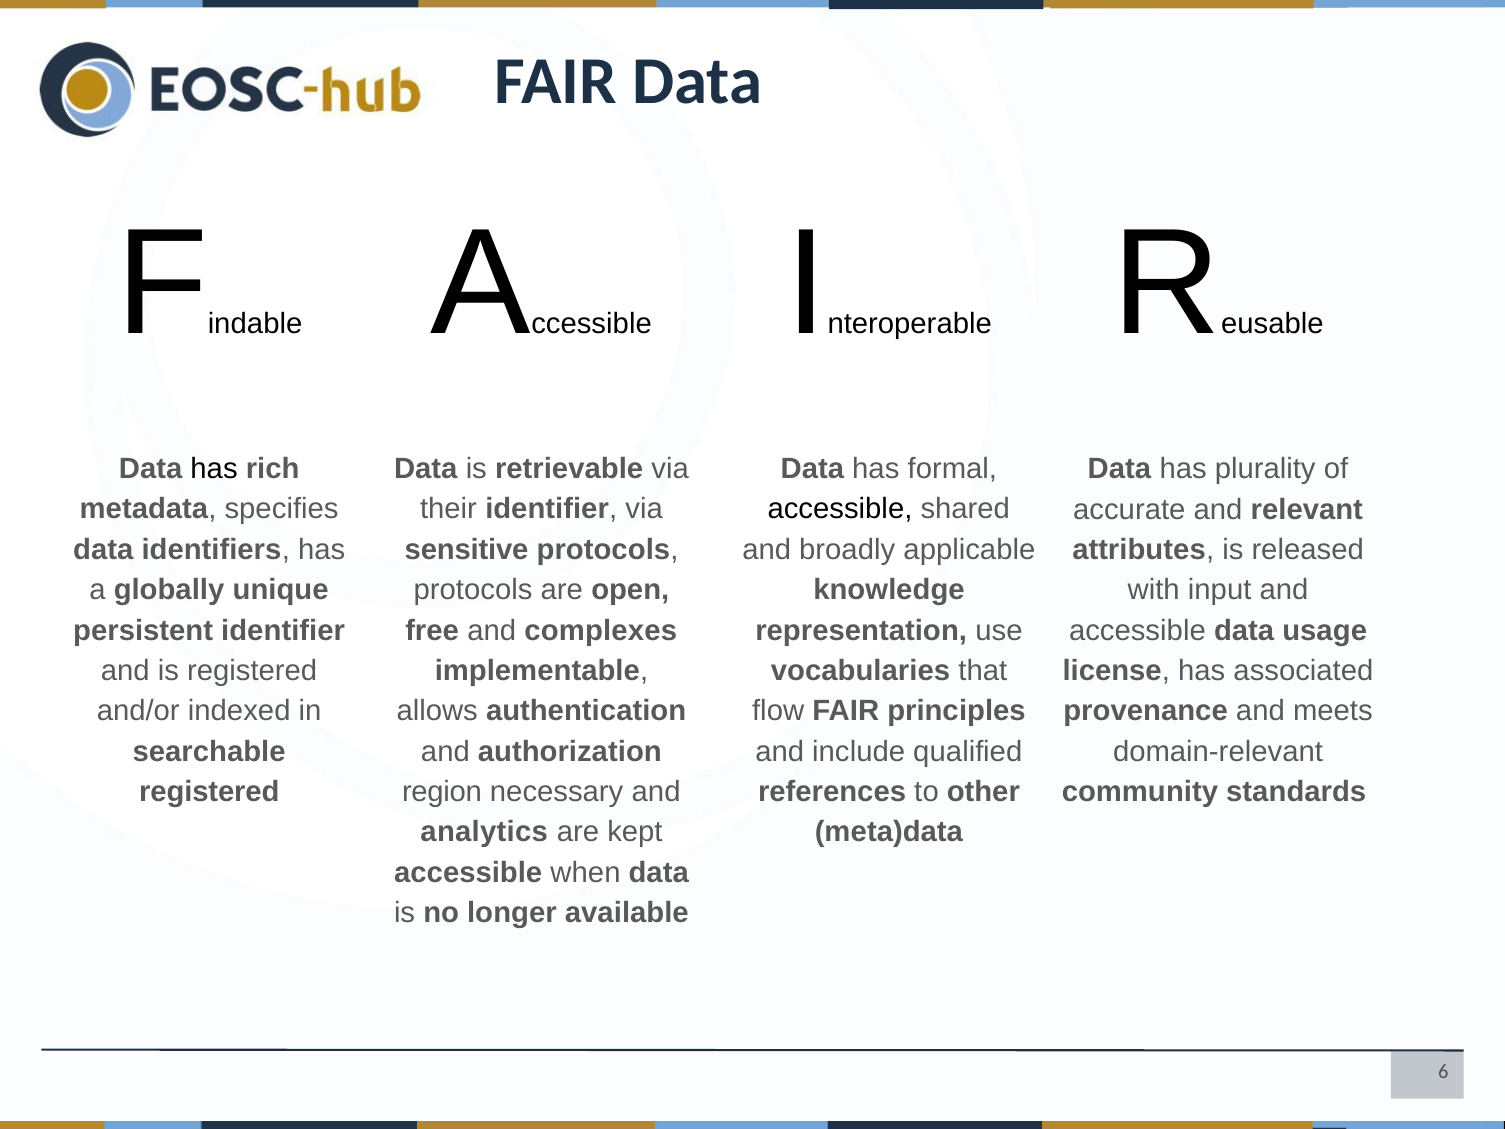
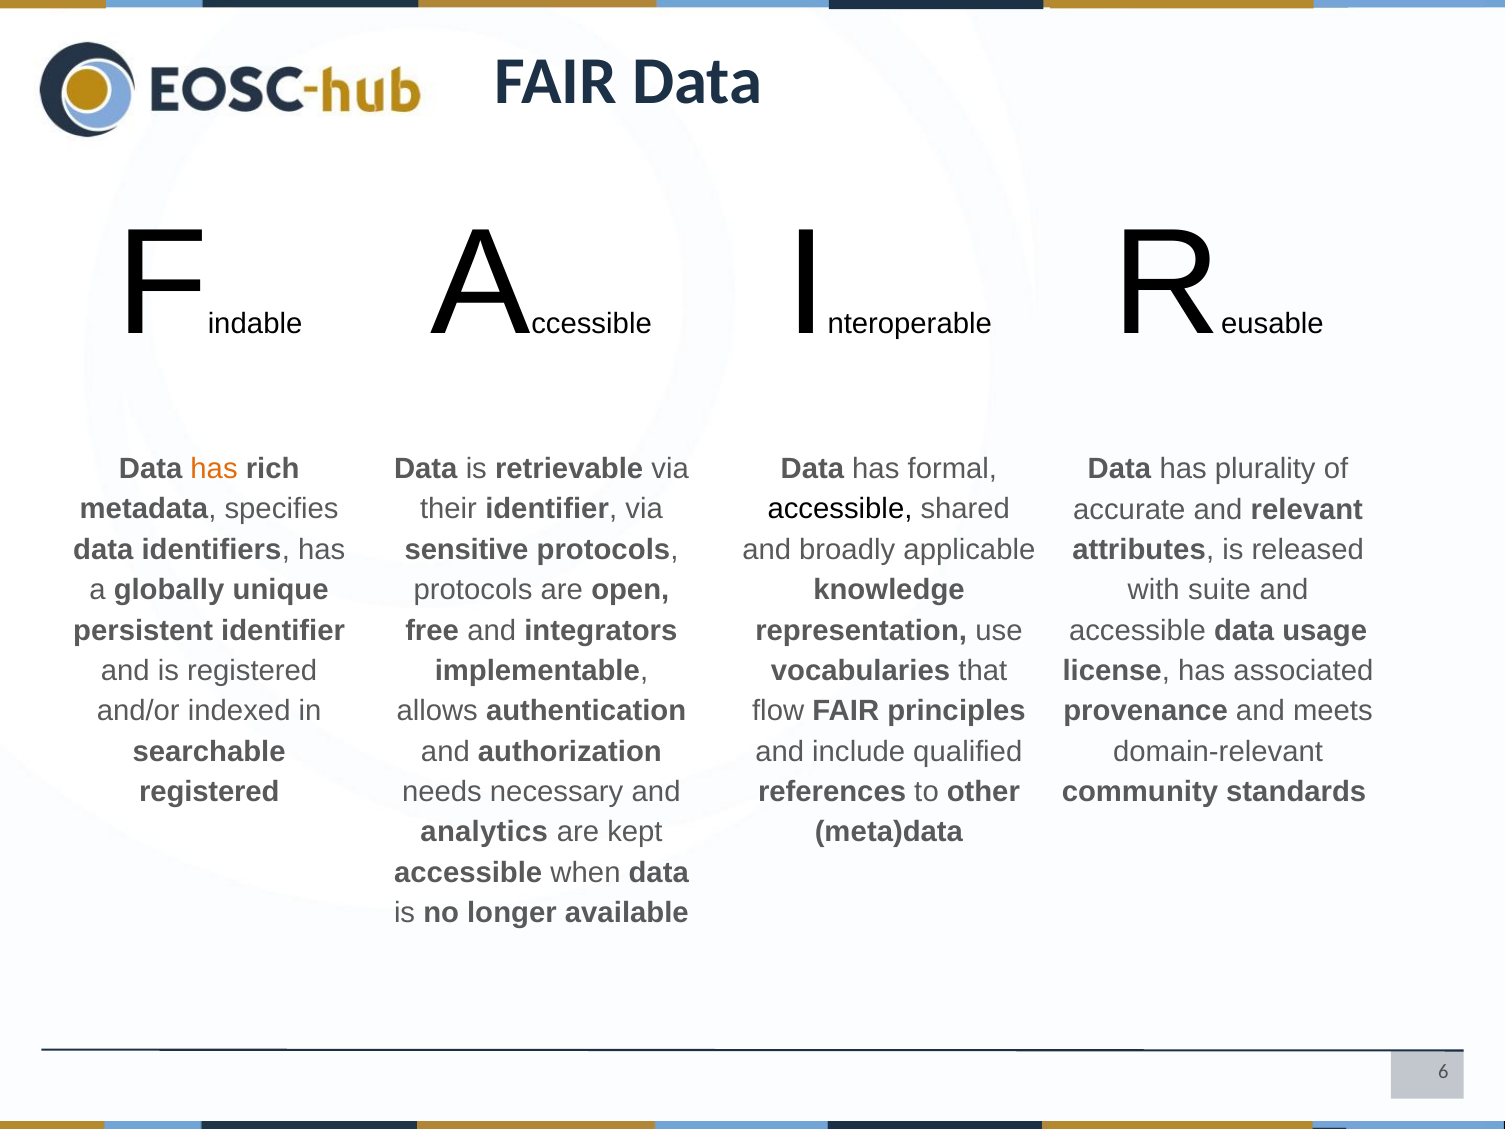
has colour: black -> orange (214, 469)
input: input -> suite (1220, 590)
complexes: complexes -> integrators (601, 630)
region: region -> needs (442, 792)
